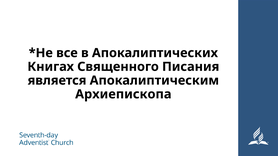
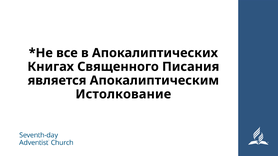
Архиепископа: Архиепископа -> Истолкование (123, 94)
